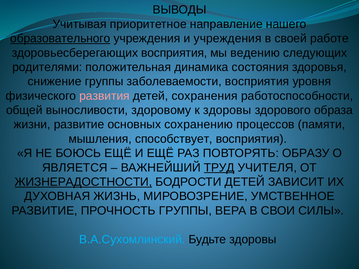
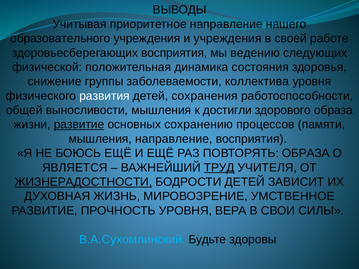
образовательного underline: present -> none (60, 38)
родителями: родителями -> физической (47, 67)
заболеваемости восприятия: восприятия -> коллектива (257, 82)
развития colour: pink -> white (104, 96)
выносливости здоровому: здоровому -> мышления (161, 110)
к здоровы: здоровы -> достигли (227, 110)
развитие underline: none -> present (79, 125)
мышления способствует: способствует -> направление (174, 139)
ПОВТОРЯТЬ ОБРАЗУ: ОБРАЗУ -> ОБРАЗА (306, 153)
ПРОЧНОСТЬ ГРУППЫ: ГРУППЫ -> УРОВНЯ (185, 211)
